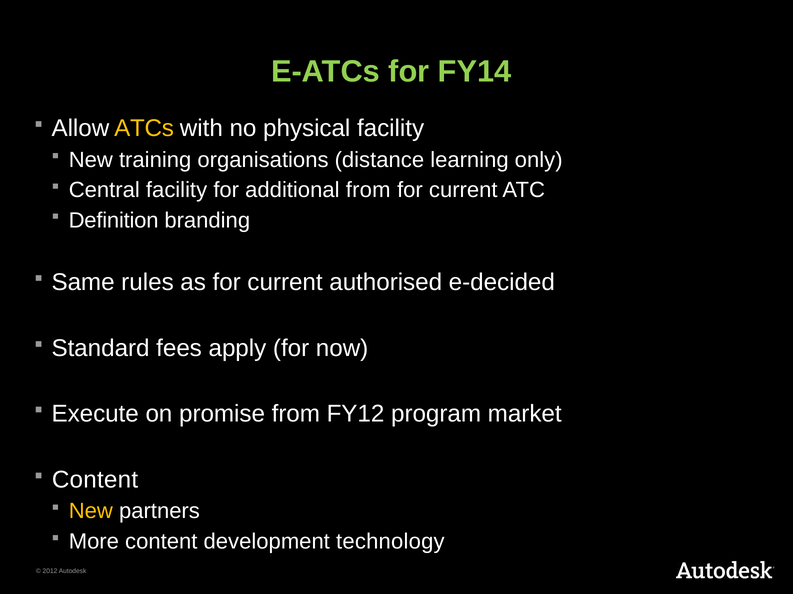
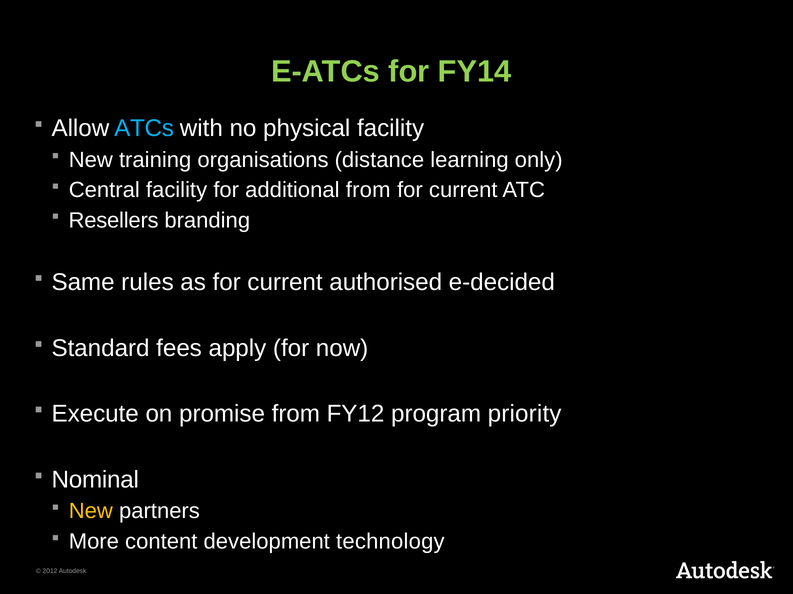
ATCs colour: yellow -> light blue (144, 129)
Definition: Definition -> Resellers (114, 221)
market: market -> priority (525, 415)
Content: Content -> Nominal (95, 480)
